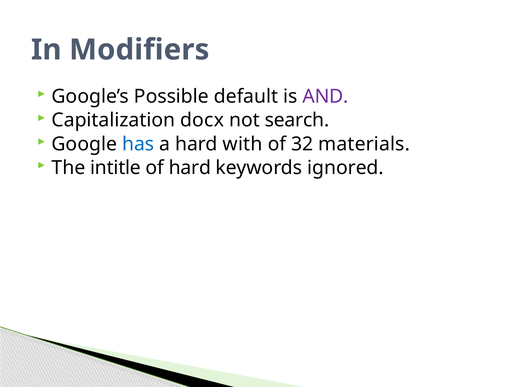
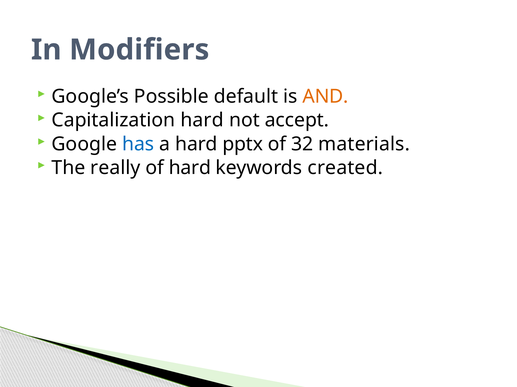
AND colour: purple -> orange (326, 97)
Capitalization docx: docx -> hard (202, 121)
search: search -> accept (297, 121)
with: with -> pptx (243, 144)
intitle: intitle -> really (115, 168)
ignored: ignored -> created (345, 168)
